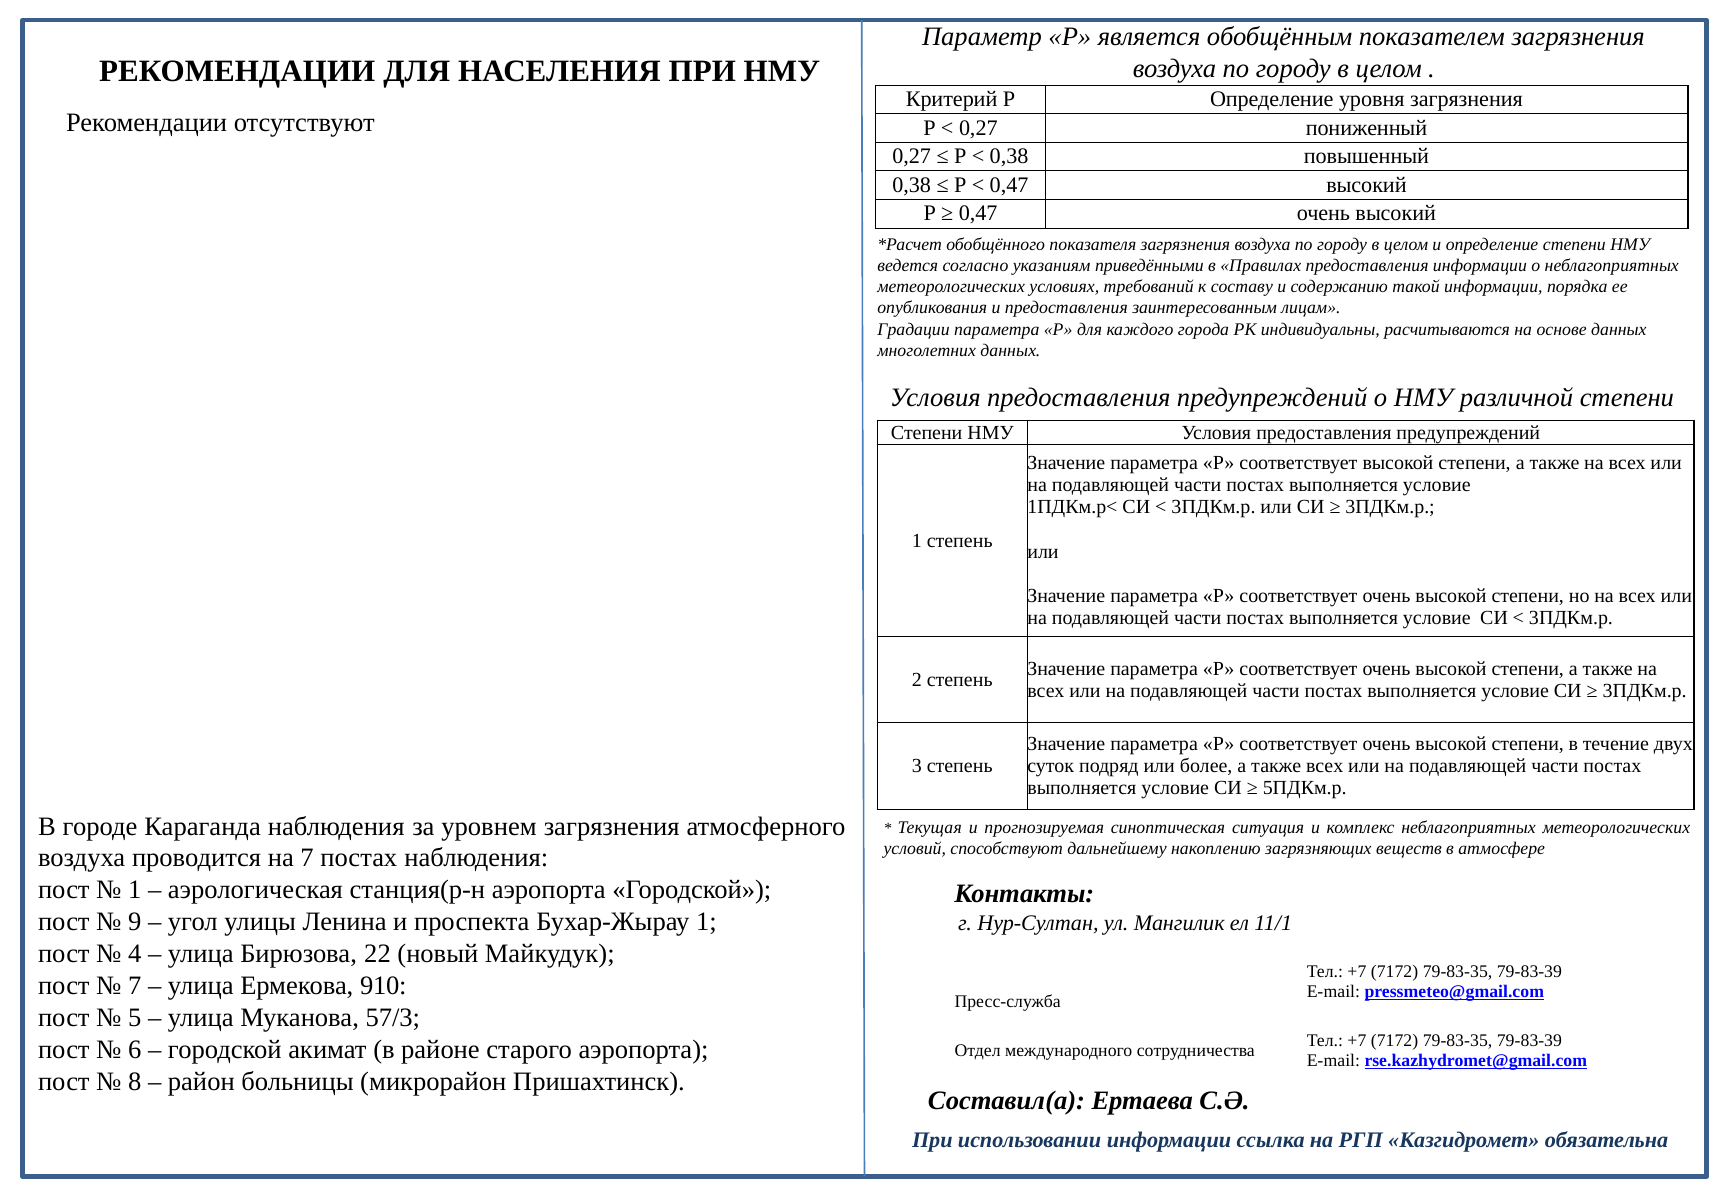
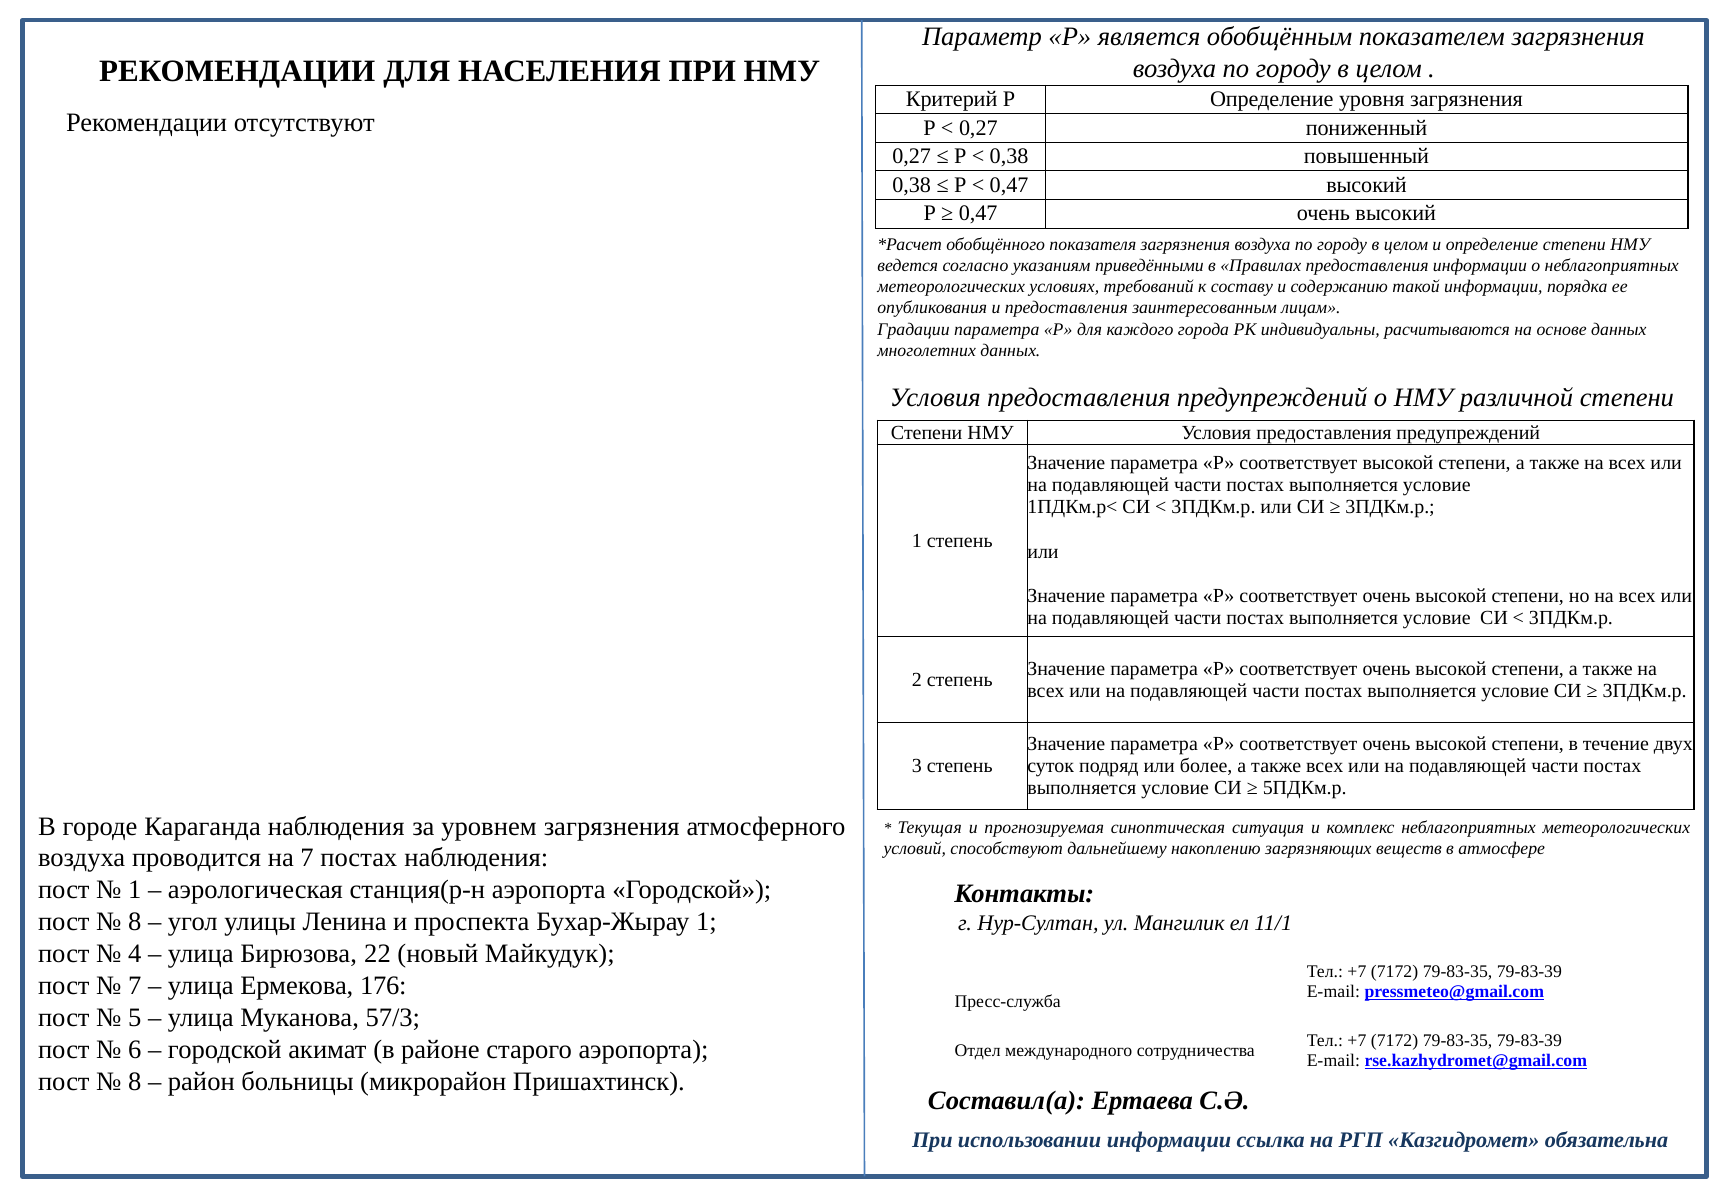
9: 9 -> 8 (135, 922)
910: 910 -> 176 (383, 986)
